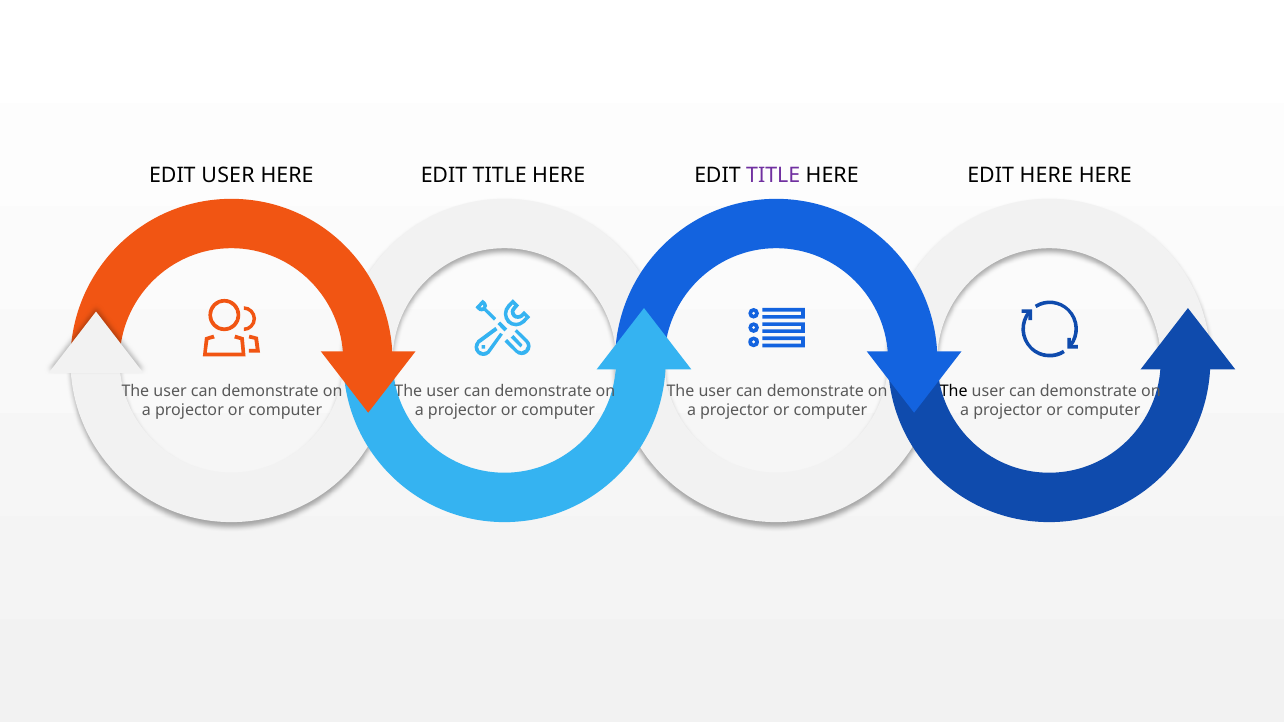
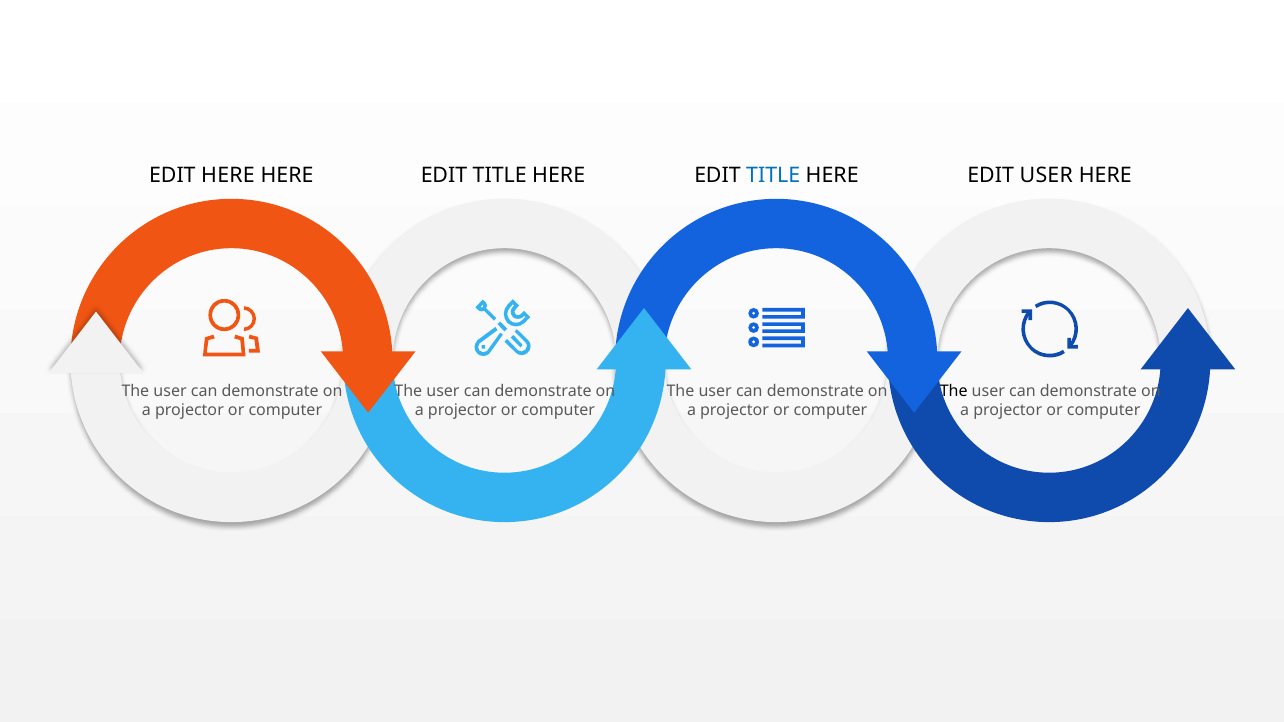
EDIT USER: USER -> HERE (228, 176)
TITLE colour: purple -> blue (773, 176)
EDIT HERE: HERE -> USER (1046, 176)
